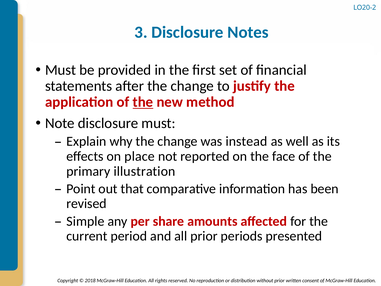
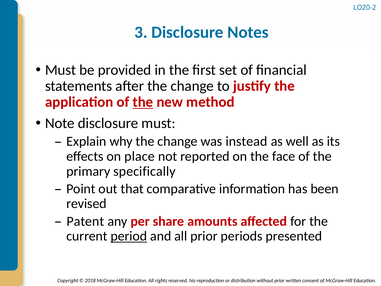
illustration: illustration -> specifically (145, 171)
Simple: Simple -> Patent (85, 221)
period underline: none -> present (129, 236)
